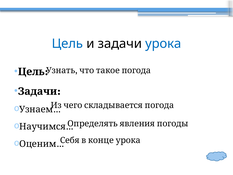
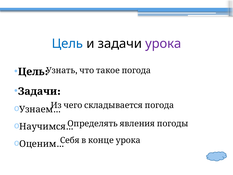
урока colour: blue -> purple (163, 44)
